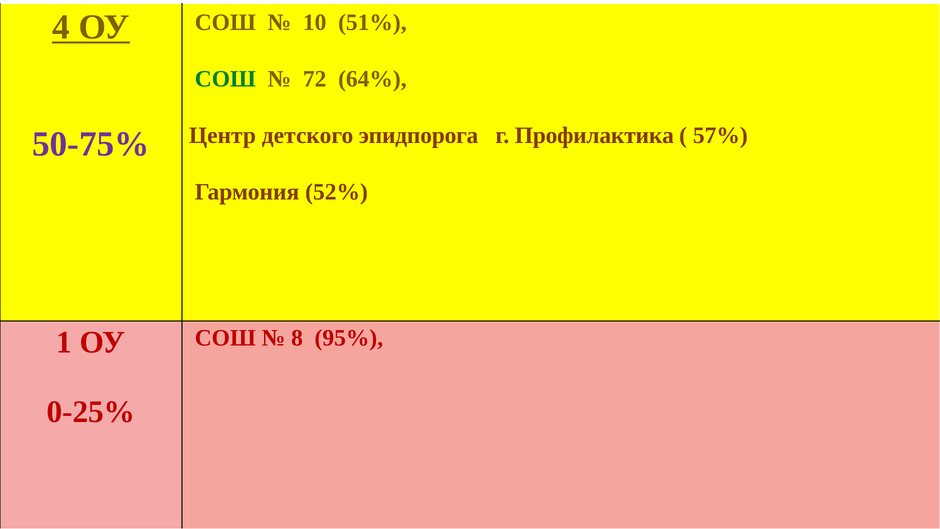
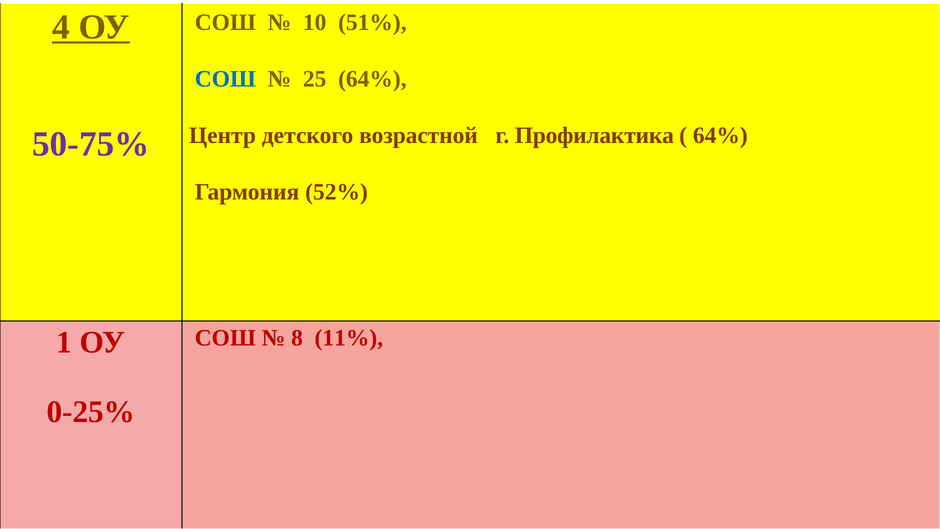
СОШ colour: green -> blue (225, 79)
72: 72 -> 25 (315, 79)
эпидпорога: эпидпорога -> возрастной (419, 135)
57%: 57% -> 64% (720, 135)
95%: 95% -> 11% (349, 338)
